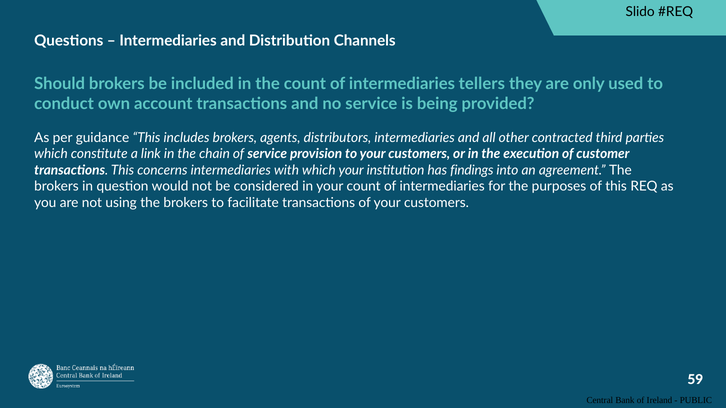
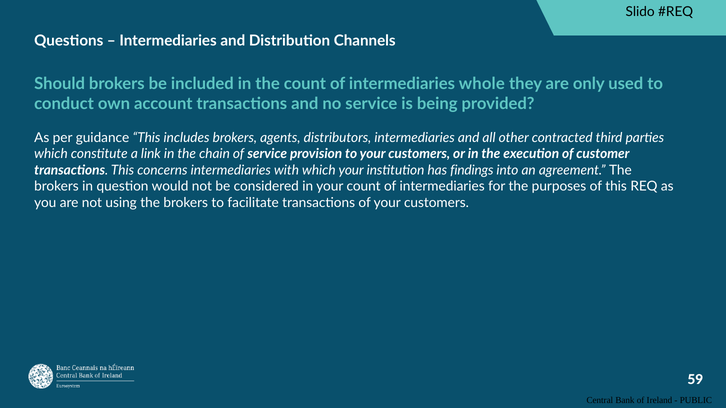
tellers: tellers -> whole (482, 84)
